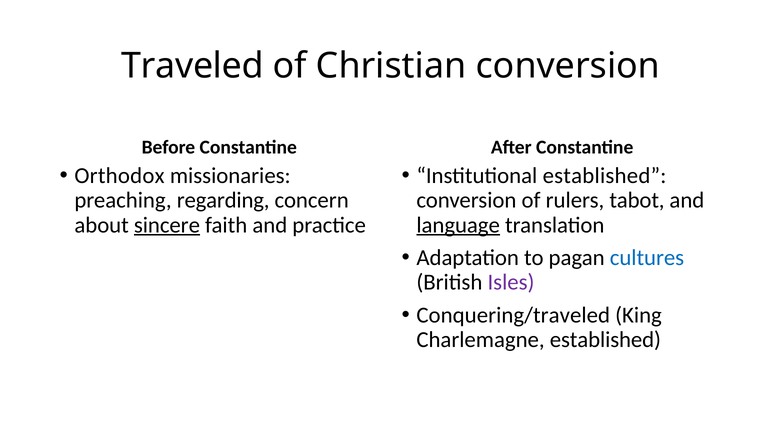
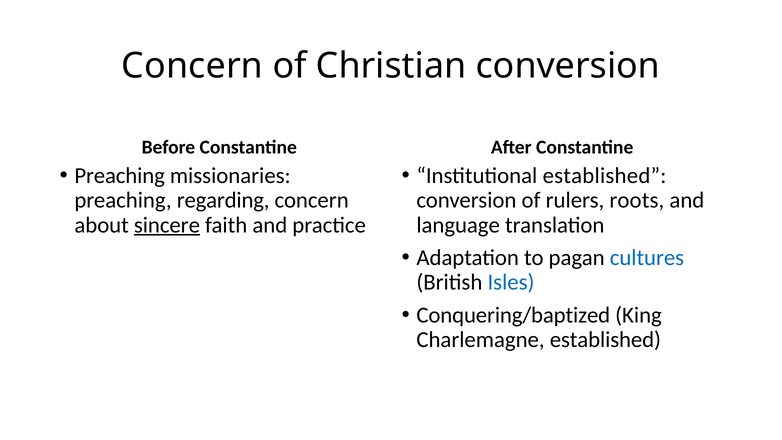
Traveled: Traveled -> Concern (192, 66)
Orthodox: Orthodox -> Preaching (120, 176)
tabot: tabot -> roots (637, 200)
language underline: present -> none (458, 225)
Isles colour: purple -> blue (511, 282)
Conquering/traveled: Conquering/traveled -> Conquering/baptized (513, 315)
